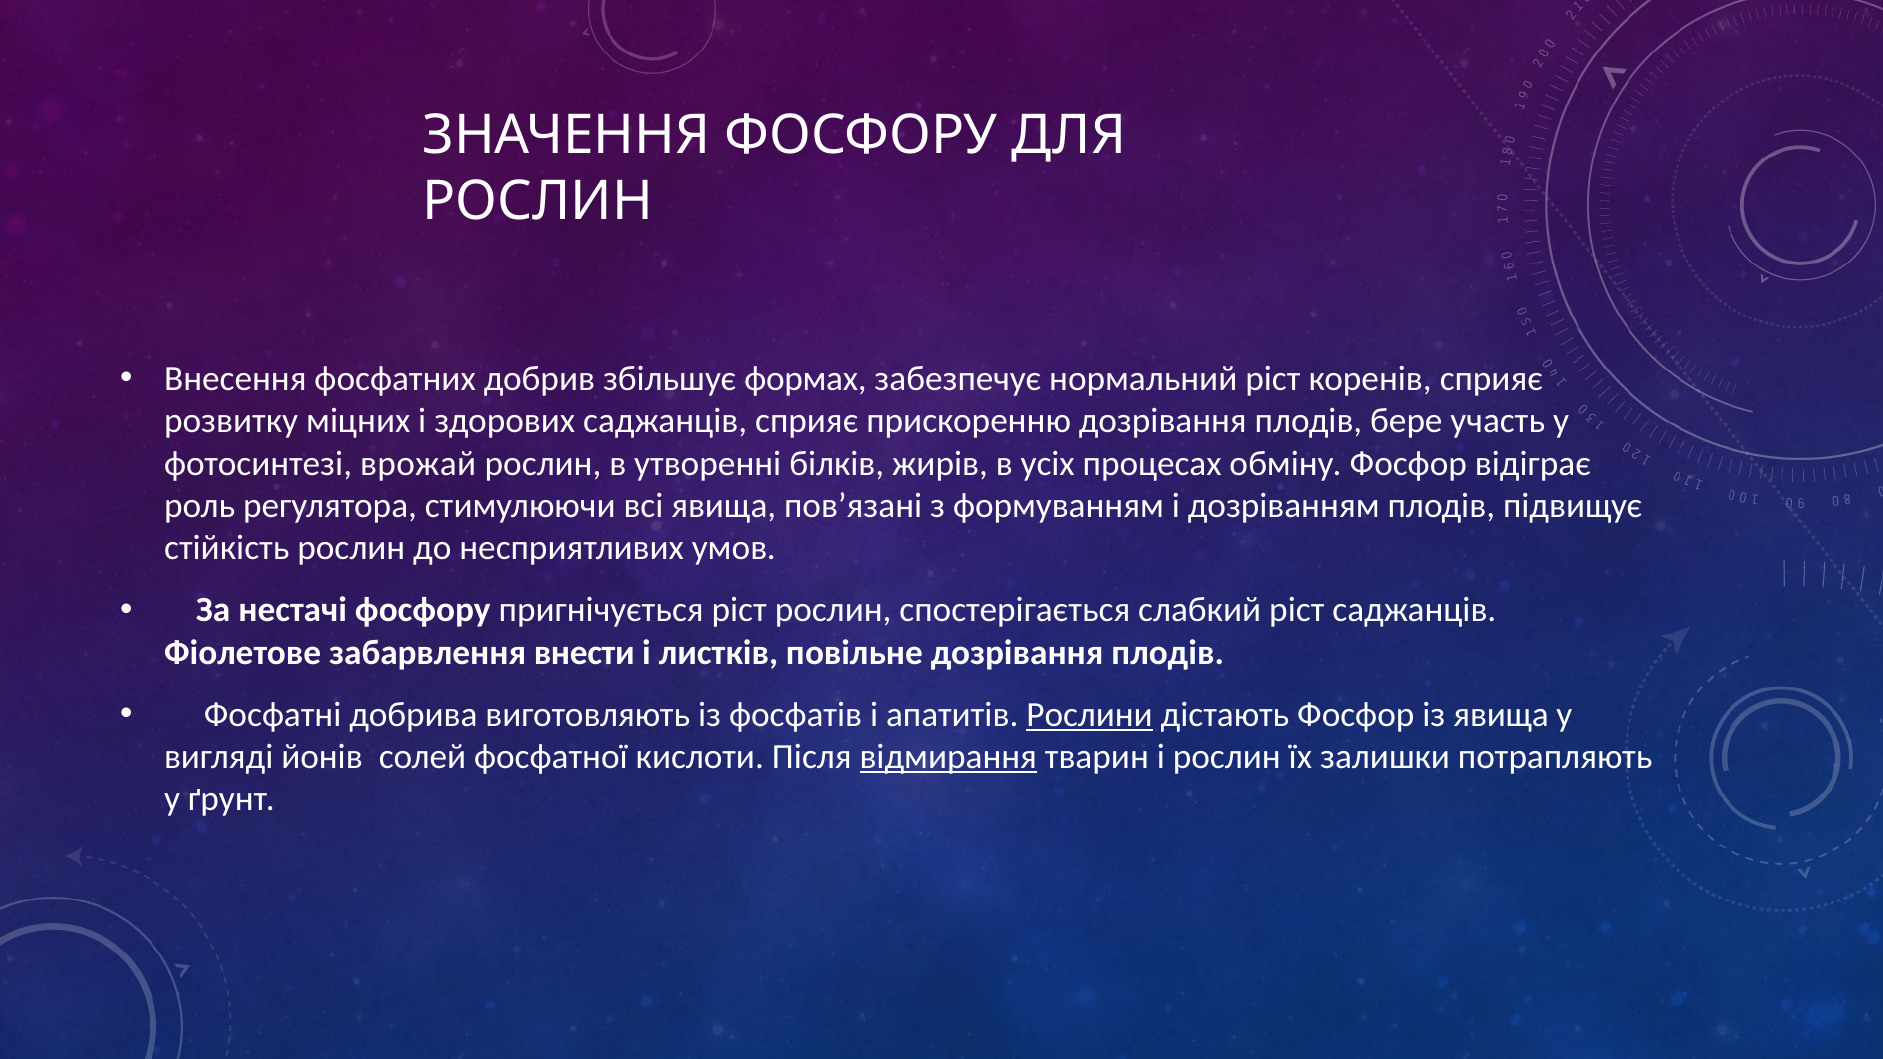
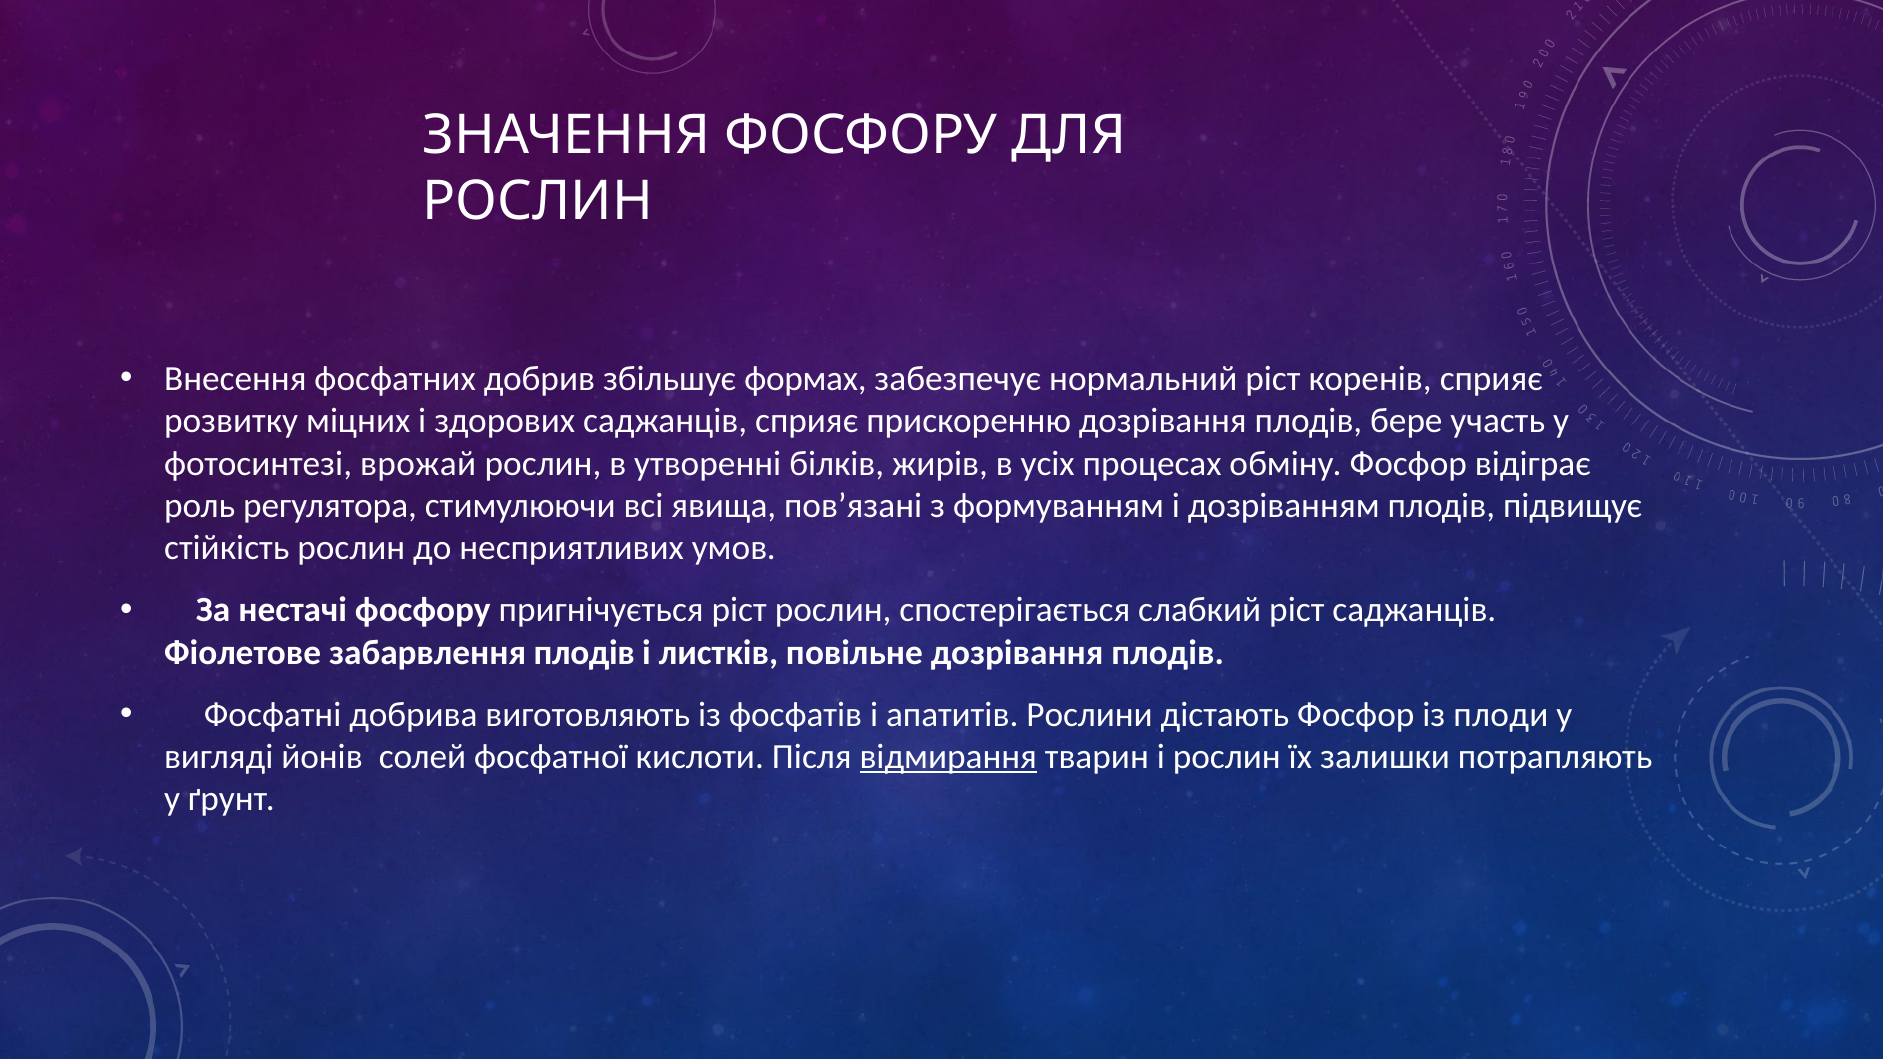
забарвлення внести: внести -> плодів (584, 653)
Рослини underline: present -> none (1090, 715)
із явища: явища -> плоди (1501, 715)
